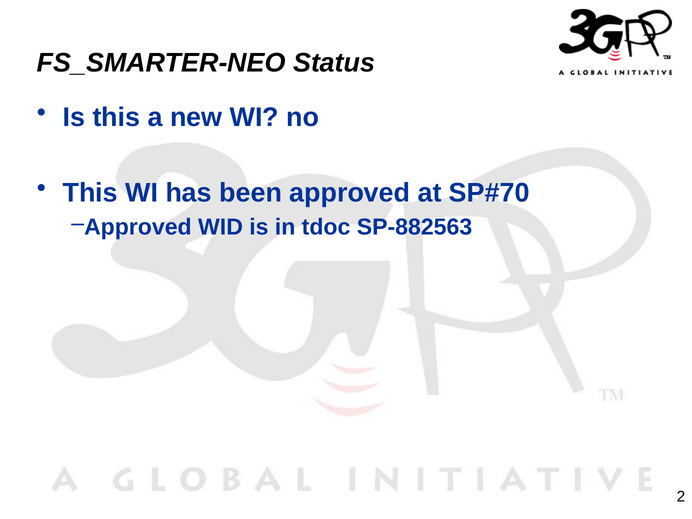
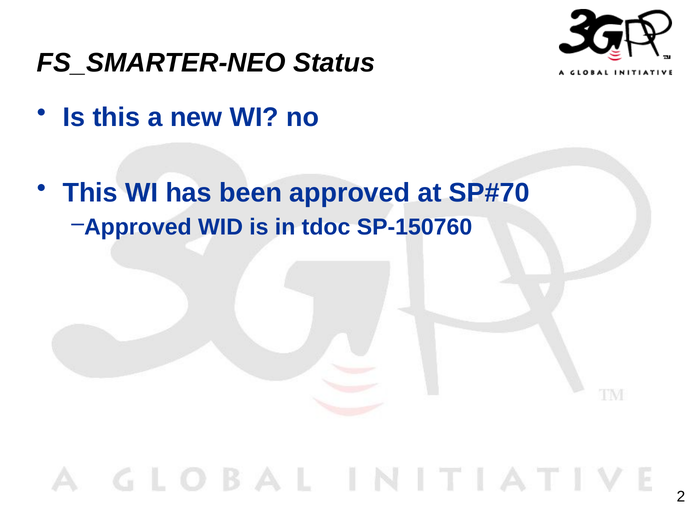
SP-882563: SP-882563 -> SP-150760 (415, 227)
